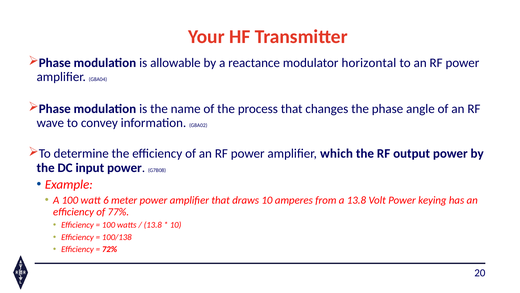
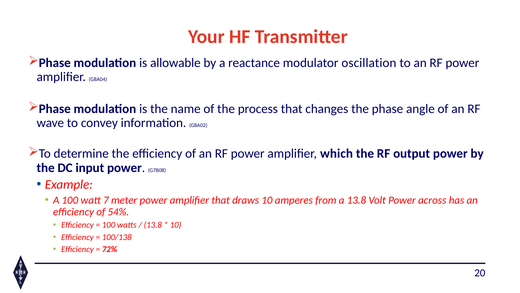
horizontal: horizontal -> oscillation (369, 63)
6: 6 -> 7 (106, 200)
keying: keying -> across (432, 200)
77%: 77% -> 54% (118, 211)
